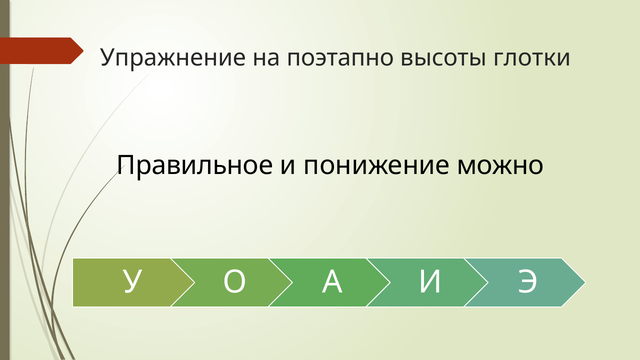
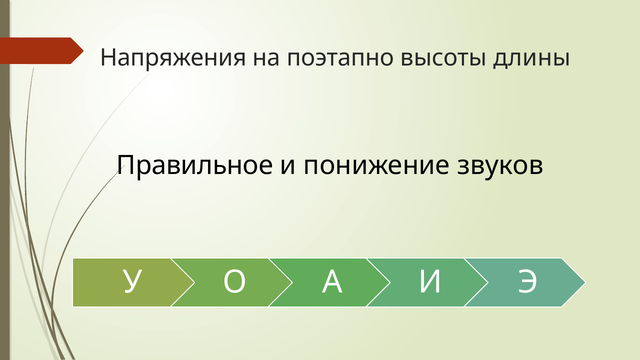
Упражнение: Упражнение -> Напряжения (173, 58)
глотки: глотки -> длины (532, 58)
можно: можно -> звуков (500, 165)
